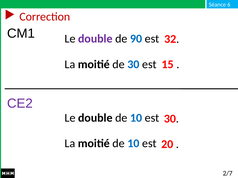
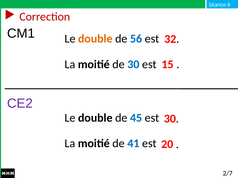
double colour: purple -> orange (95, 39)
90: 90 -> 56 (136, 39)
double de 10: 10 -> 45 (136, 118)
moitié de 10: 10 -> 41 (133, 144)
